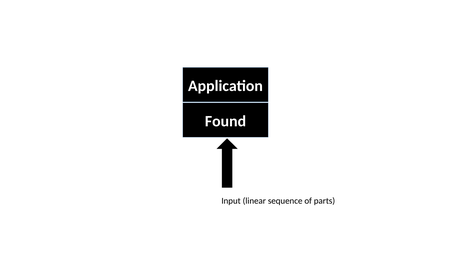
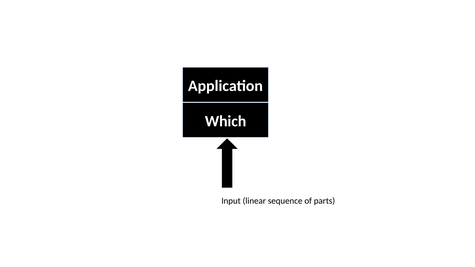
Found: Found -> Which (226, 121)
